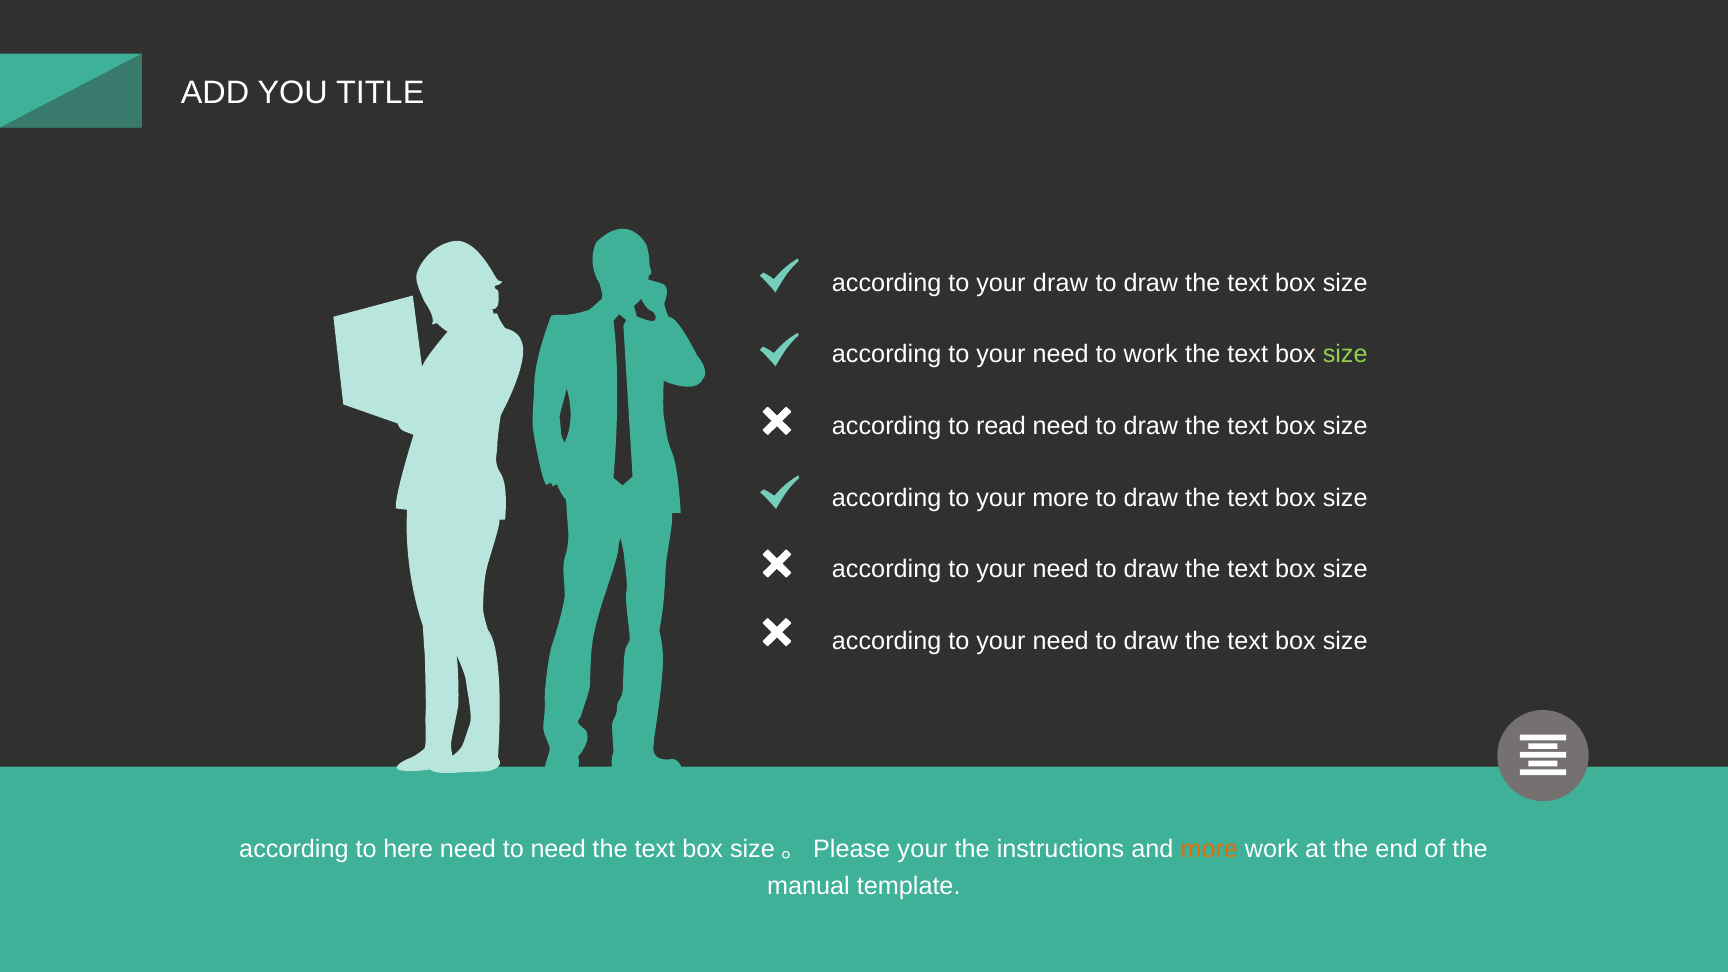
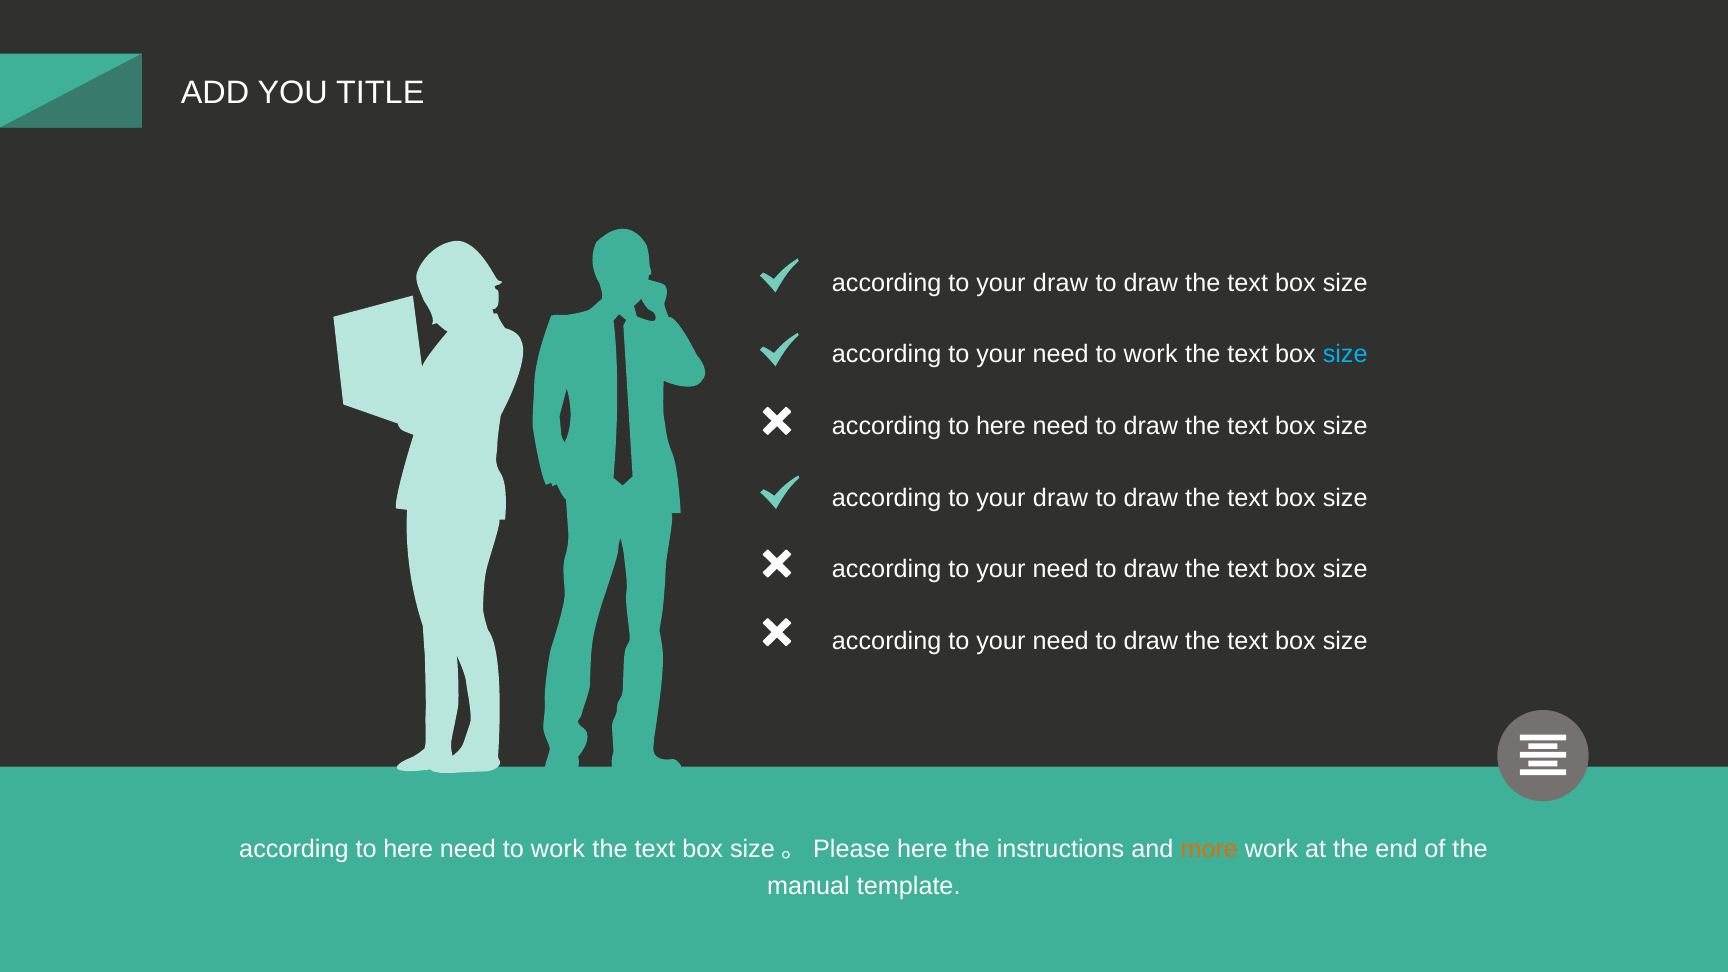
size colour: light green -> light blue (1345, 355)
read: read -> here (1001, 426)
more: more -> draw (1060, 498)
need: need -> work (558, 849)
your: your -> here (922, 849)
